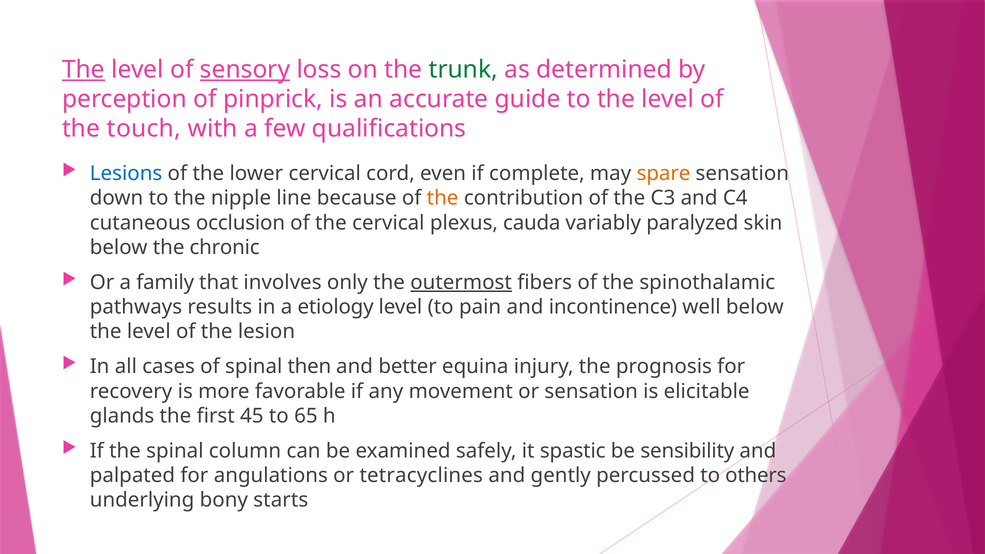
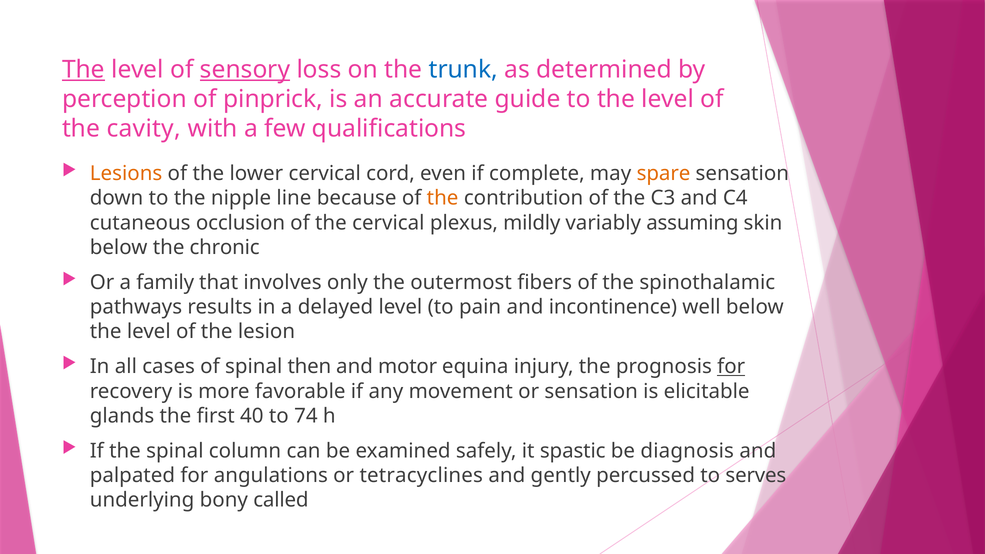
trunk colour: green -> blue (463, 69)
touch: touch -> cavity (144, 129)
Lesions colour: blue -> orange (126, 173)
cauda: cauda -> mildly (532, 223)
paralyzed: paralyzed -> assuming (692, 223)
outermost underline: present -> none (461, 282)
etiology: etiology -> delayed (336, 307)
better: better -> motor (408, 367)
for underline: none -> present (731, 367)
45: 45 -> 40 (252, 416)
65: 65 -> 74 (306, 416)
sensibility: sensibility -> diagnosis (687, 451)
others: others -> serves (756, 476)
starts: starts -> called (281, 500)
